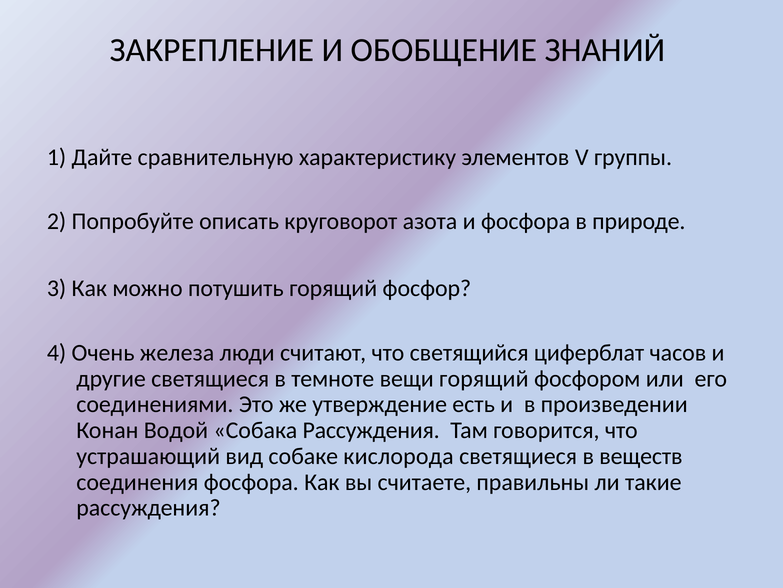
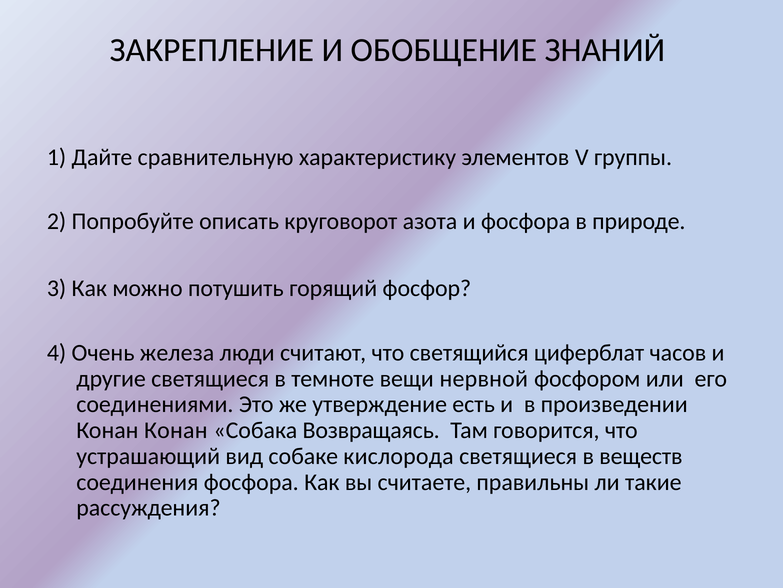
вещи горящий: горящий -> нервной (484, 378)
Конан Водой: Водой -> Конан (176, 430)
Собака Рассуждения: Рассуждения -> Возвращаясь (371, 430)
